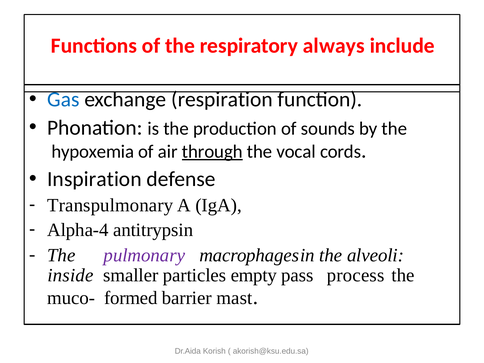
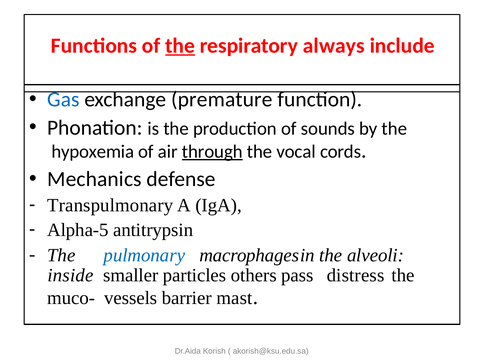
the underline: none -> present (180, 46)
respiration: respiration -> premature (222, 99)
Inspiration: Inspiration -> Mechanics (94, 179)
Alpha-4: Alpha-4 -> Alpha-5 (78, 230)
pulmonary colour: purple -> blue (144, 255)
empty: empty -> others (254, 275)
process: process -> distress (356, 275)
formed: formed -> vessels (131, 298)
